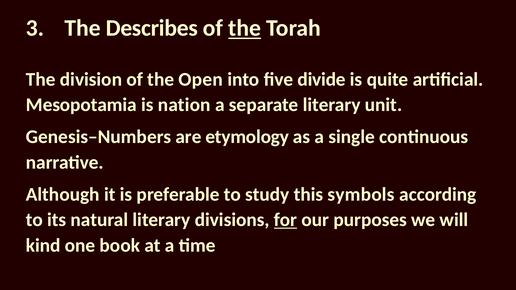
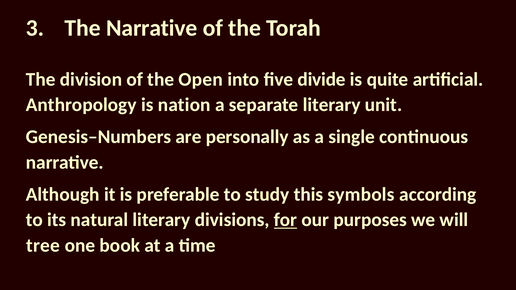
The Describes: Describes -> Narrative (152, 28)
the underline: present -> none (245, 28)
Mesopotamia: Mesopotamia -> Anthropology (81, 105)
etymology: etymology -> personally (247, 137)
kind: kind -> tree (43, 246)
